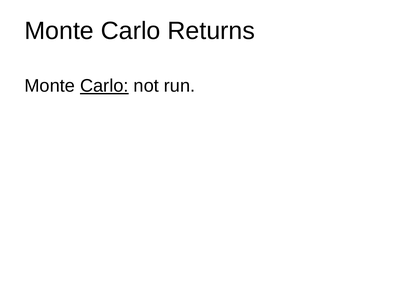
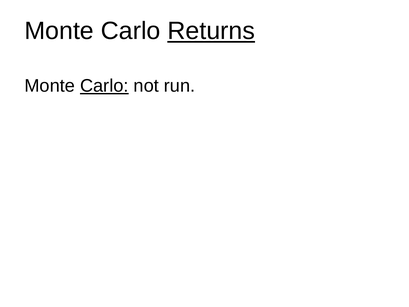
Returns underline: none -> present (211, 31)
